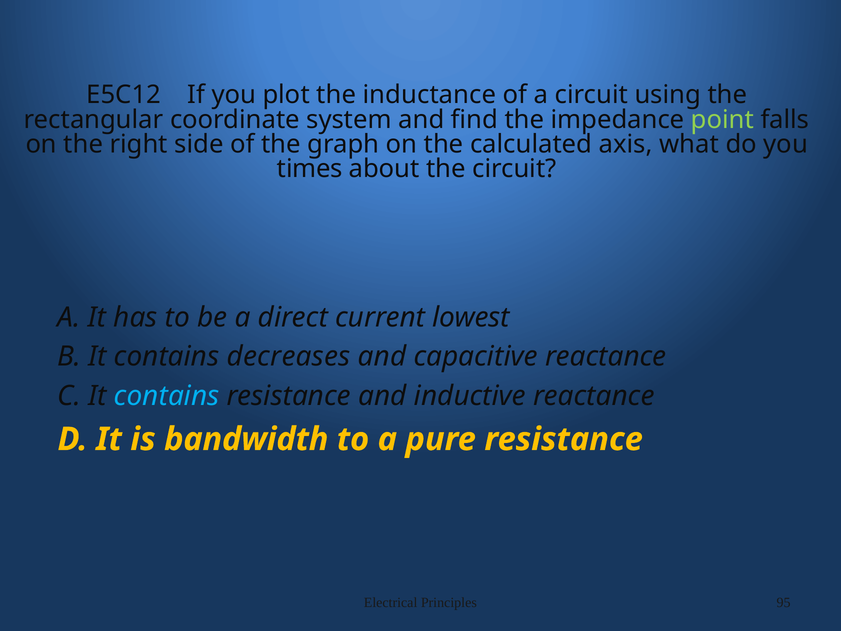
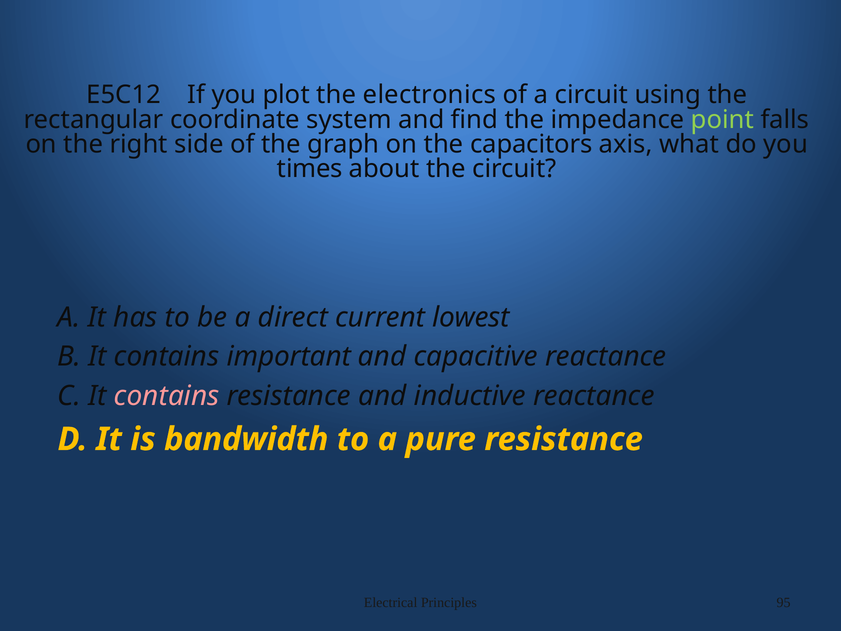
inductance: inductance -> electronics (429, 95)
calculated: calculated -> capacitors (531, 144)
decreases: decreases -> important (289, 357)
contains colour: light blue -> pink (167, 396)
